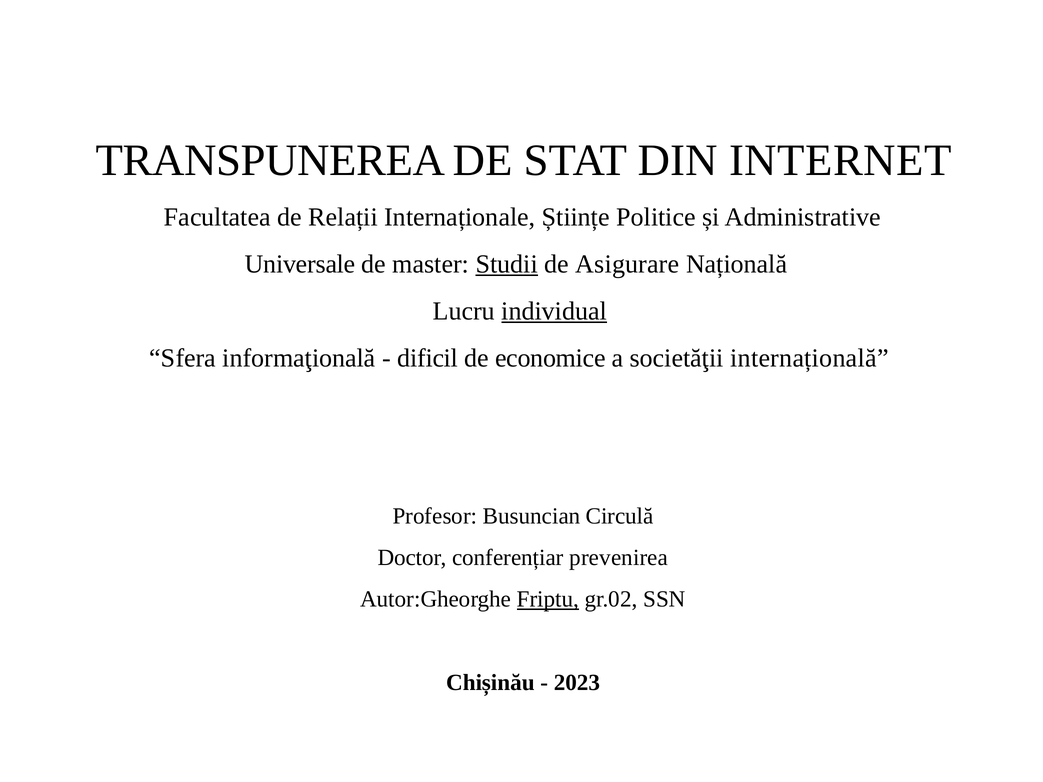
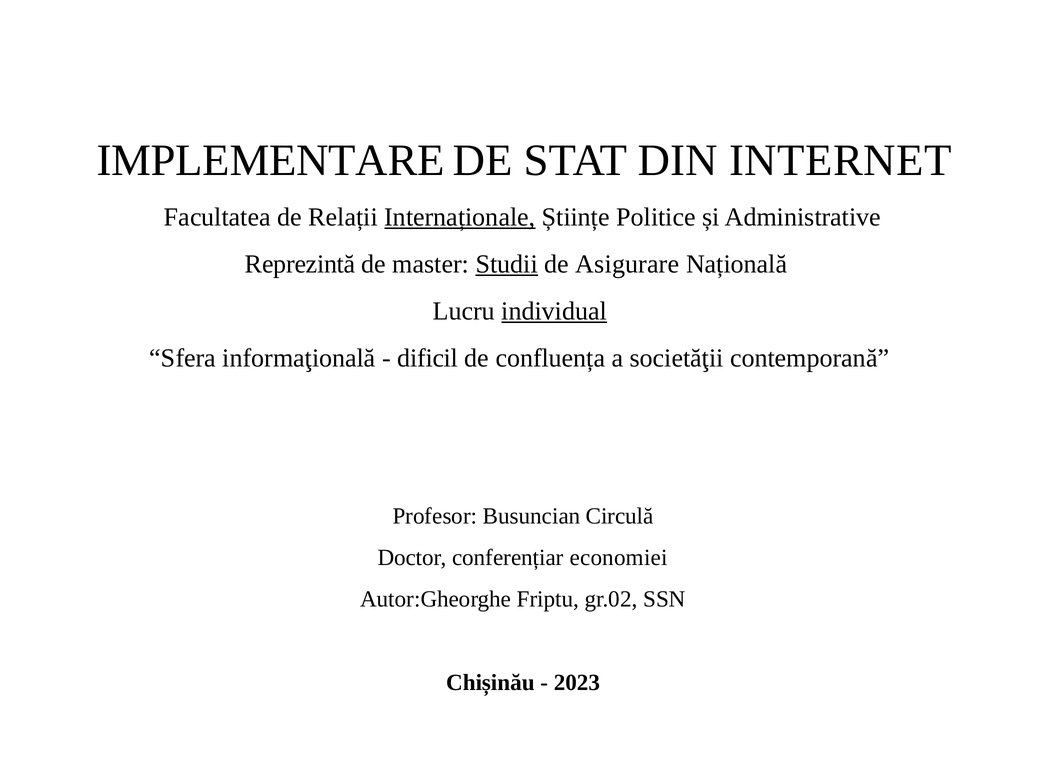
TRANSPUNEREA: TRANSPUNEREA -> IMPLEMENTARE (271, 160)
Internaționale underline: none -> present (460, 217)
Universale: Universale -> Reprezintă (300, 264)
economice: economice -> confluența (550, 358)
internațională: internațională -> contemporană (810, 358)
prevenirea: prevenirea -> economiei (619, 558)
Friptu underline: present -> none (548, 599)
